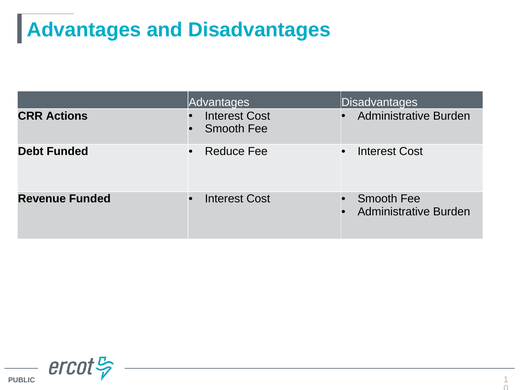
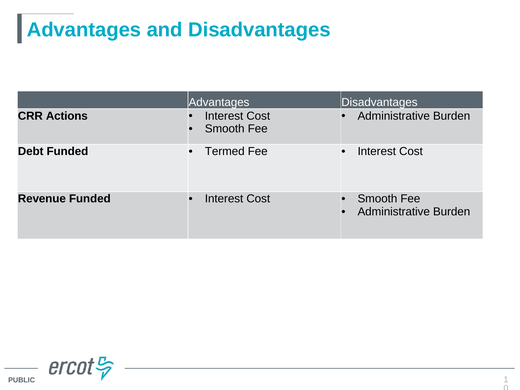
Reduce: Reduce -> Termed (225, 151)
